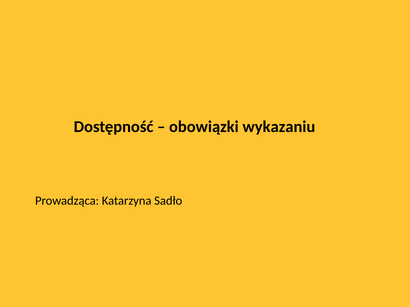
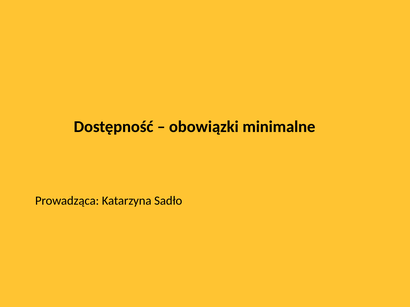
wykazaniu: wykazaniu -> minimalne (279, 127)
